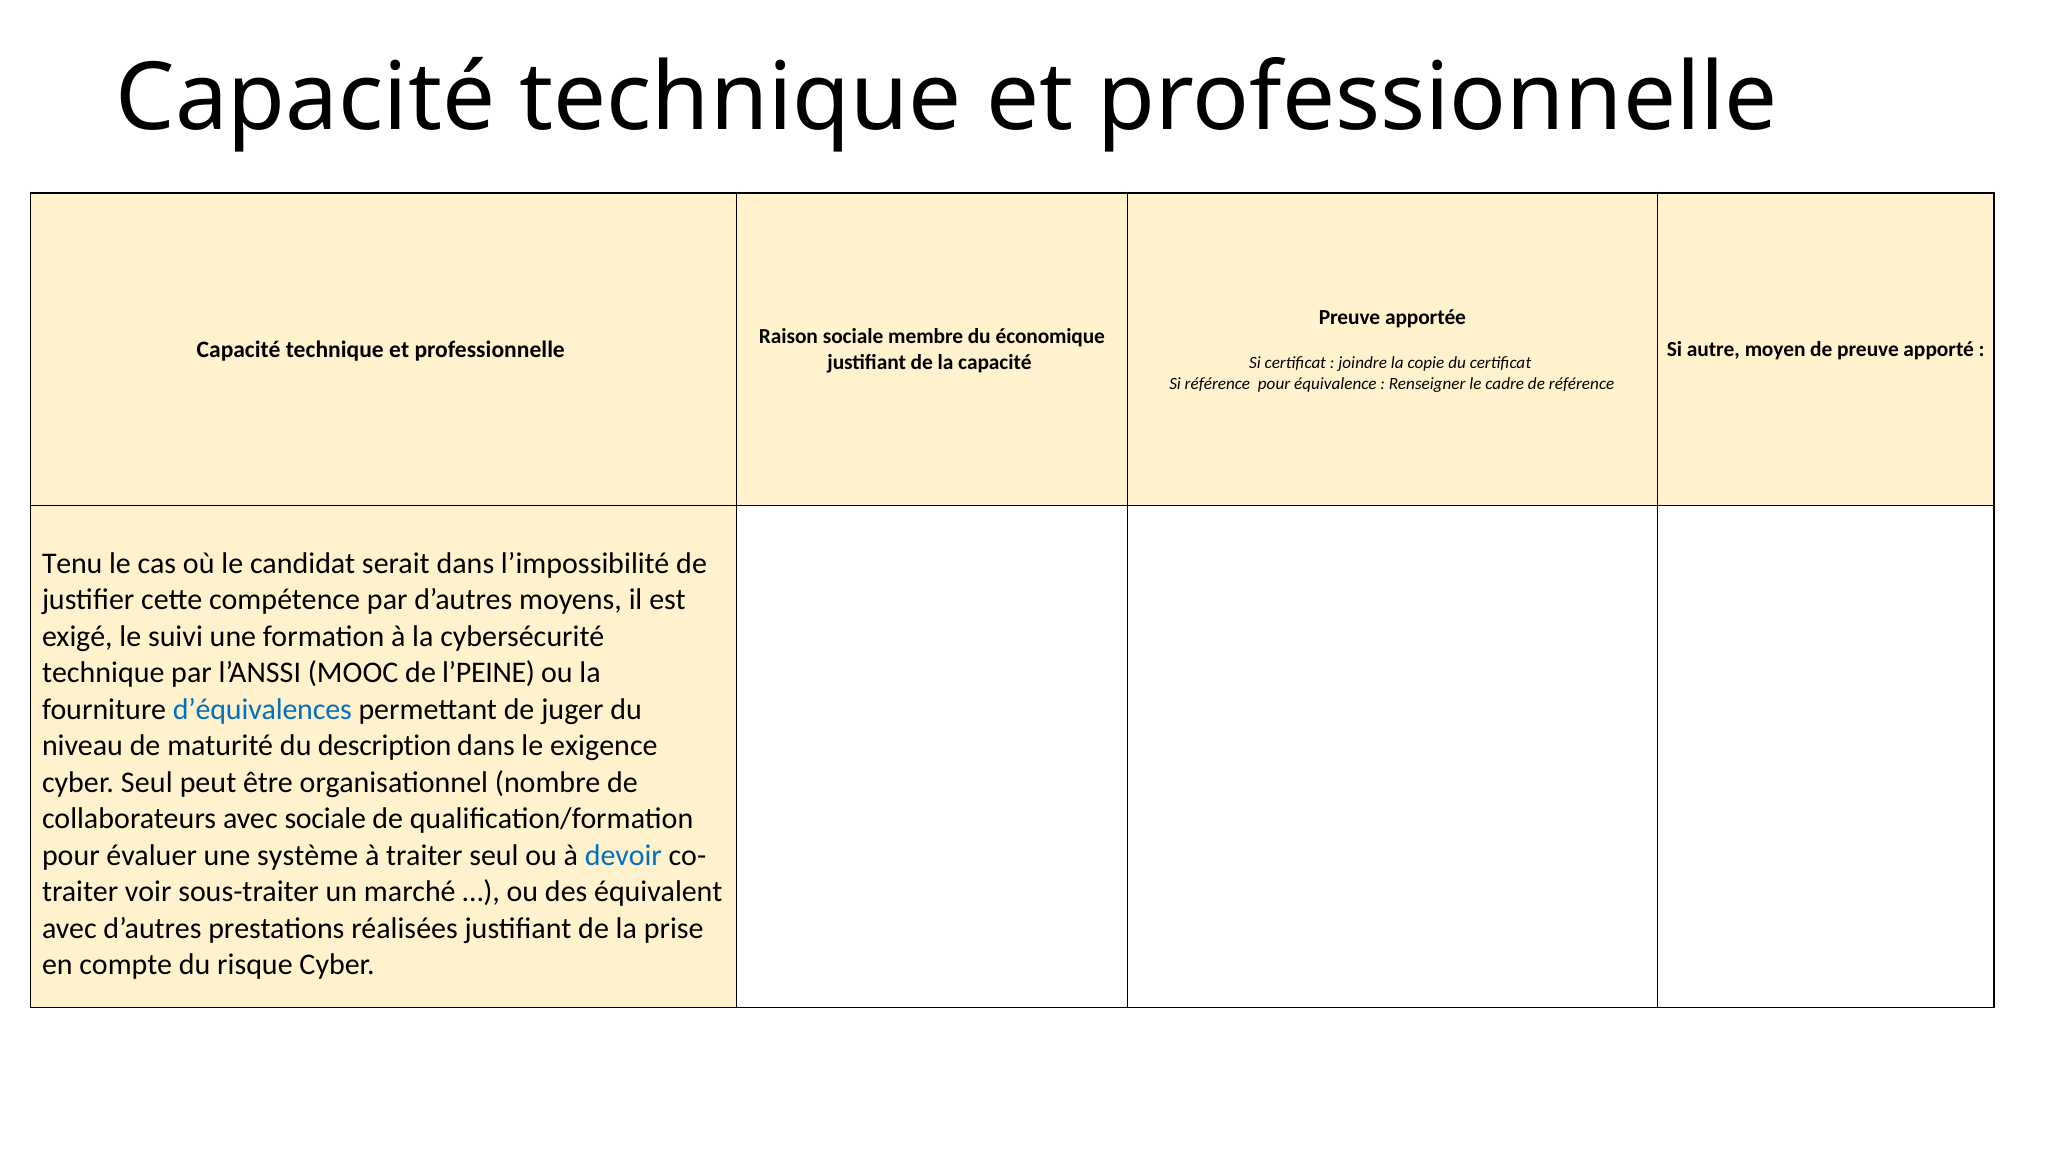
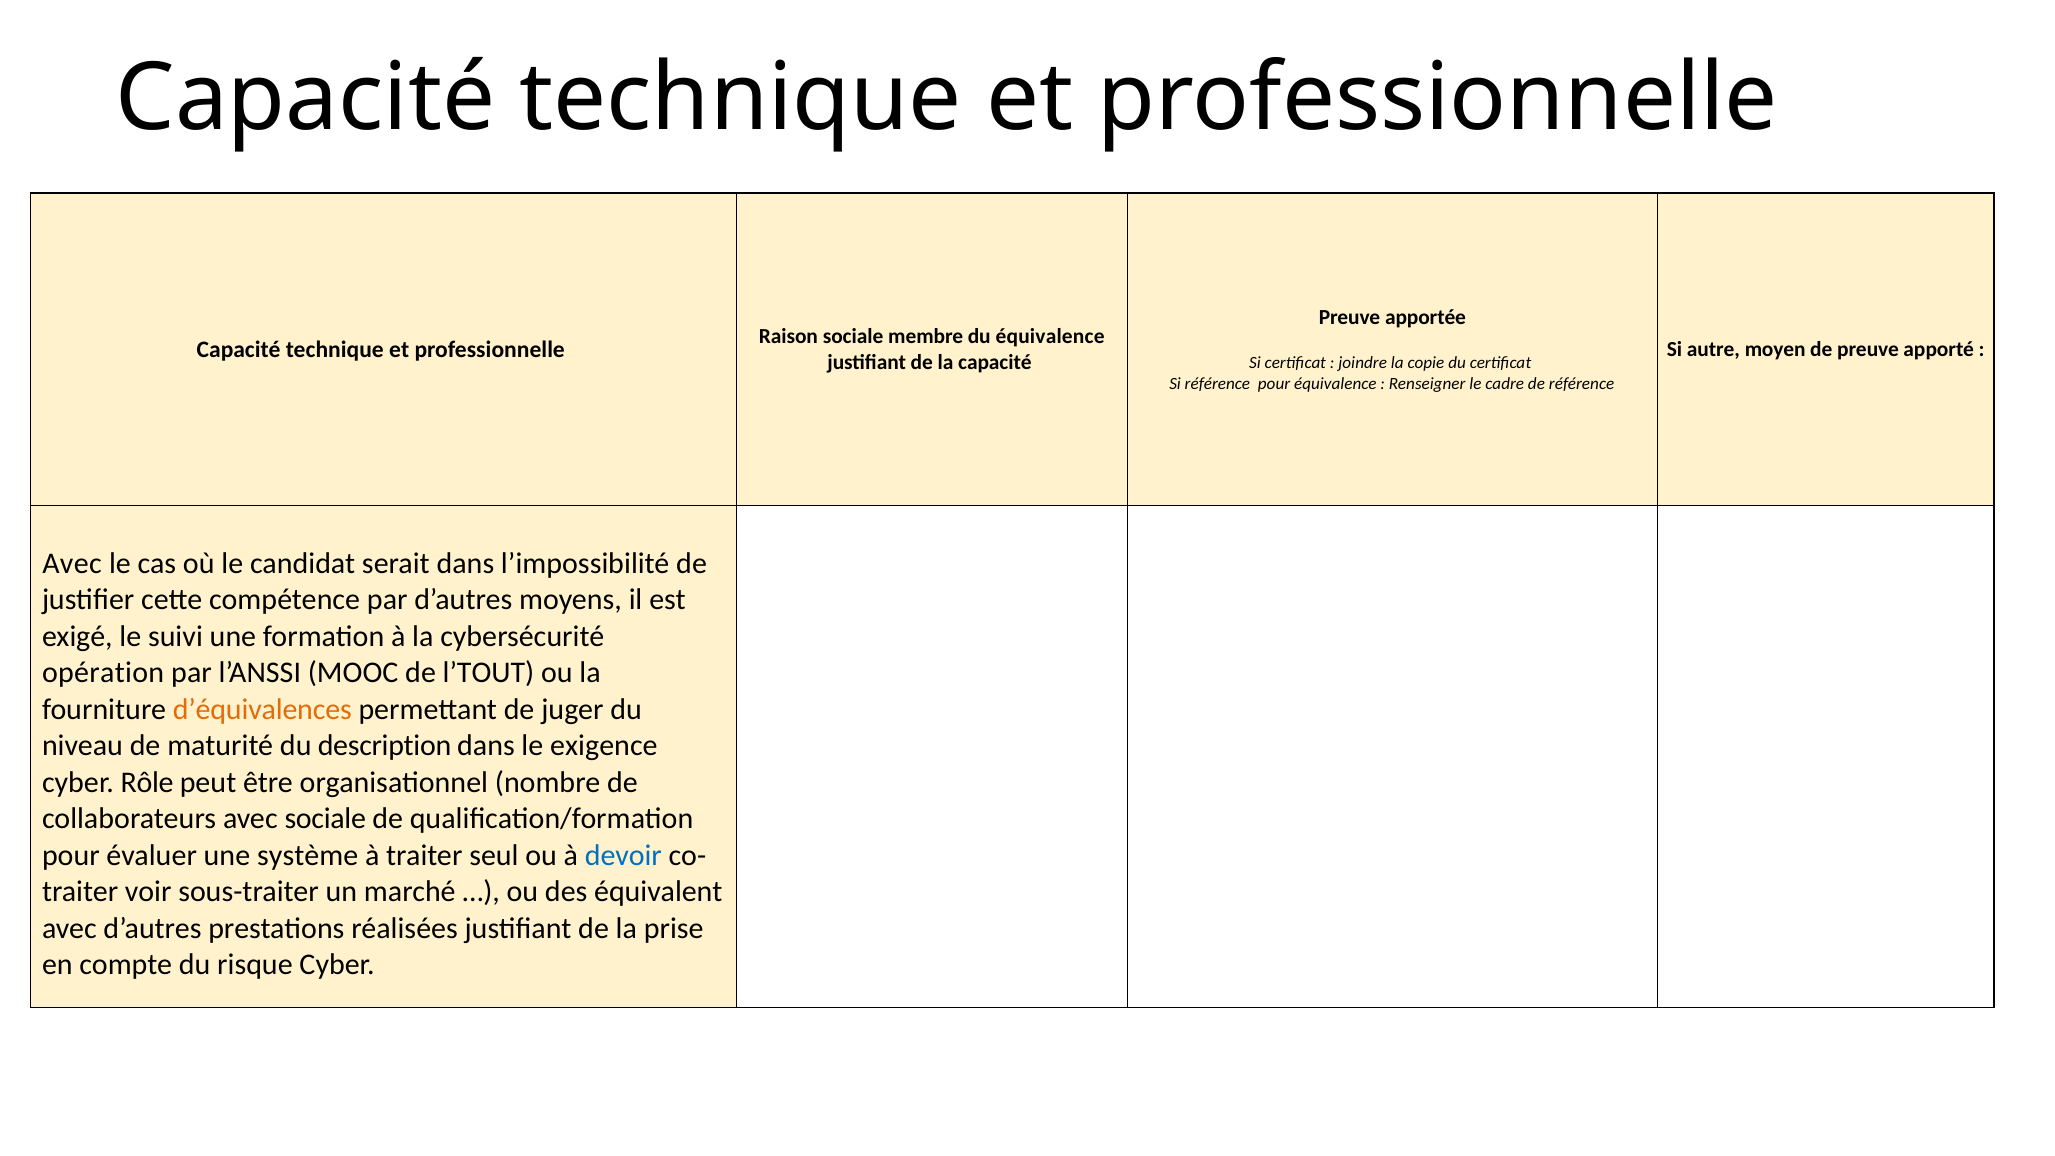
du économique: économique -> équivalence (1050, 336)
Tenu: Tenu -> Avec (72, 563)
technique: technique -> opération (103, 673)
l’PEINE: l’PEINE -> l’TOUT (488, 673)
d’équivalences colour: blue -> orange (262, 709)
cyber Seul: Seul -> Rôle (147, 782)
